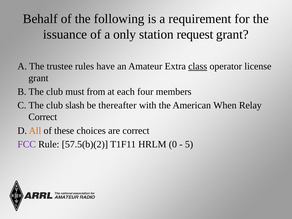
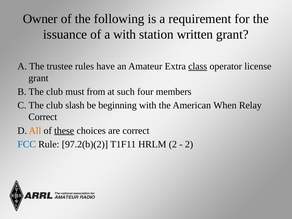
Behalf: Behalf -> Owner (40, 19)
a only: only -> with (125, 34)
request: request -> written (195, 34)
each: each -> such (126, 92)
thereafter: thereafter -> beginning (118, 105)
these underline: none -> present (64, 131)
FCC colour: purple -> blue (27, 144)
57.5(b)(2: 57.5(b)(2 -> 97.2(b)(2 (85, 144)
HRLM 0: 0 -> 2 (173, 144)
5: 5 -> 2 (189, 144)
